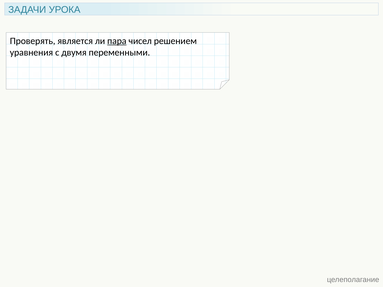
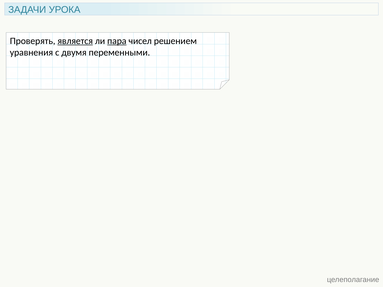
является underline: none -> present (75, 41)
